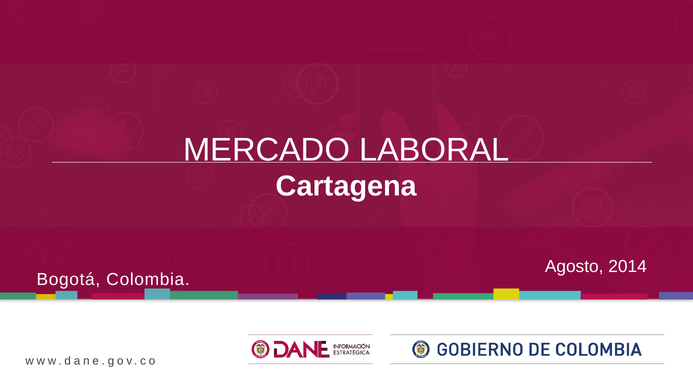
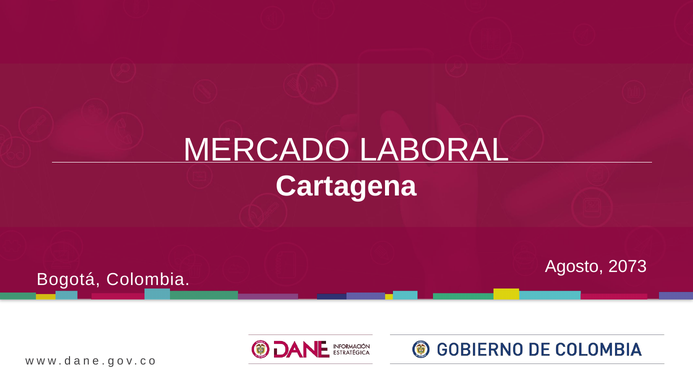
2014: 2014 -> 2073 (628, 267)
